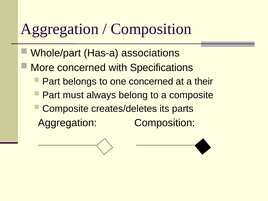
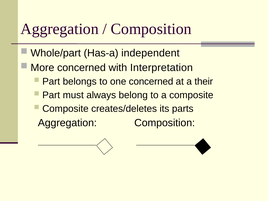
associations: associations -> independent (150, 53)
Specifications: Specifications -> Interpretation (161, 68)
